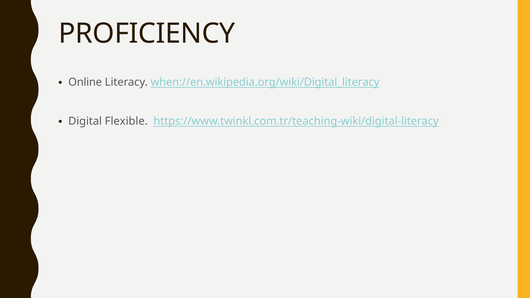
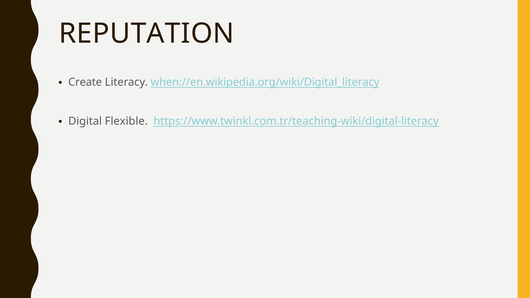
PROFICIENCY: PROFICIENCY -> REPUTATION (147, 34)
Online: Online -> Create (85, 82)
